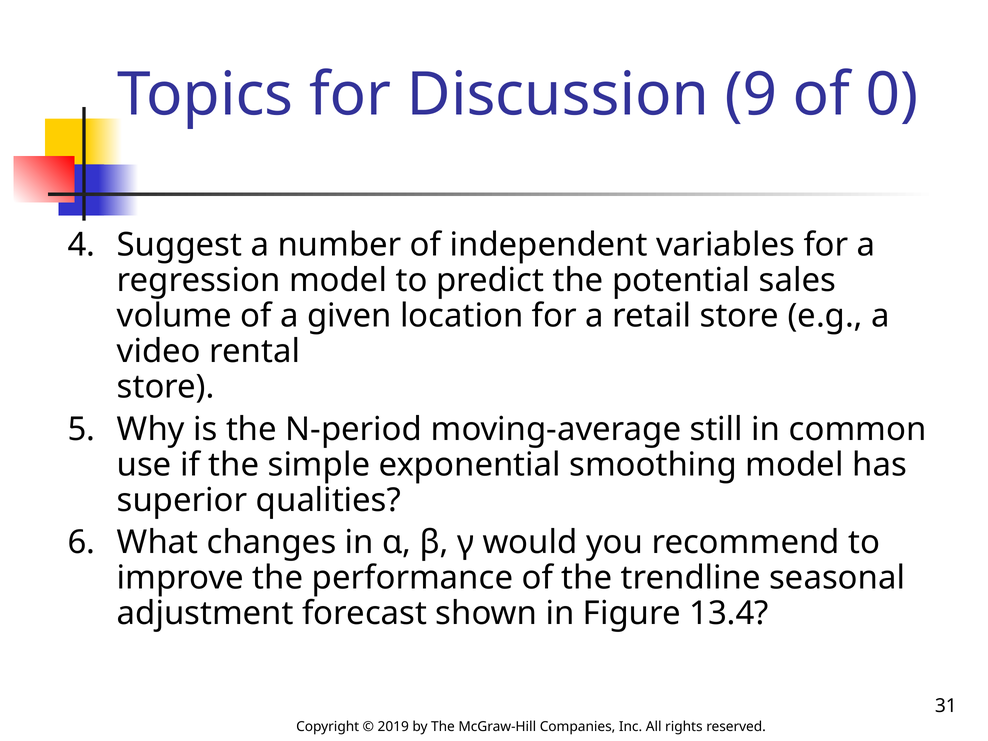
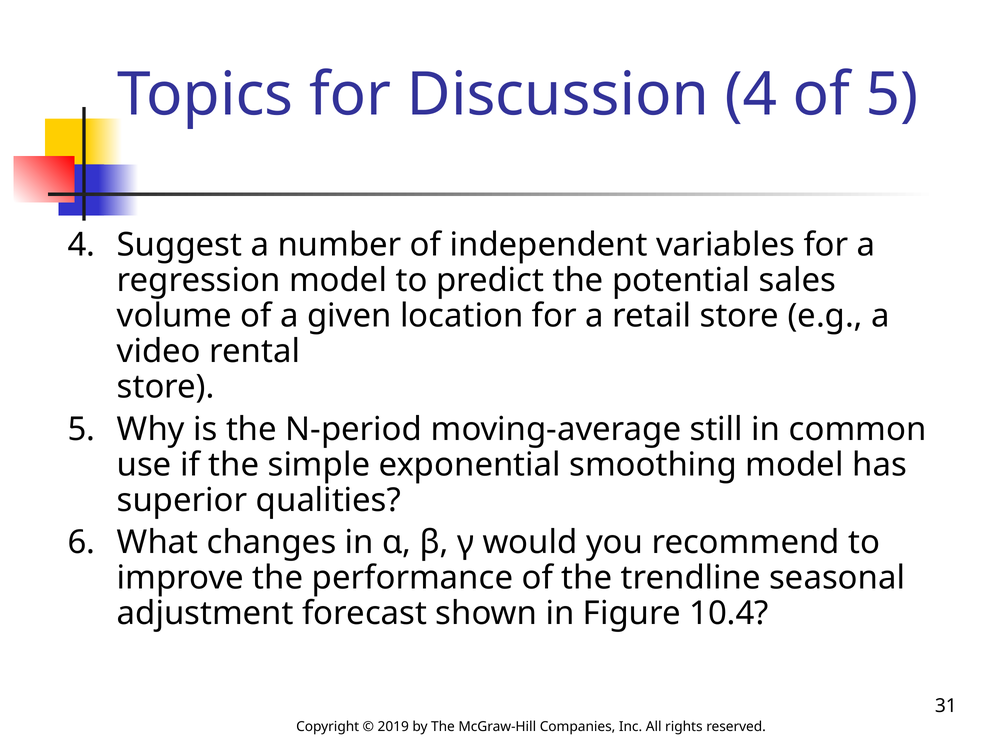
Discussion 9: 9 -> 4 (751, 95)
of 0: 0 -> 5 (892, 95)
13.4: 13.4 -> 10.4 (729, 614)
